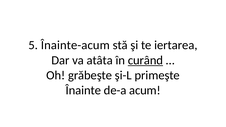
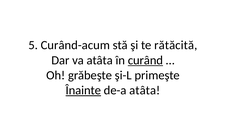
Înainte-acum: Înainte-acum -> Curând-acum (75, 45)
iertarea: iertarea -> rătăcită (176, 45)
Înainte underline: none -> present (83, 90)
de-a acum: acum -> atâta (145, 90)
